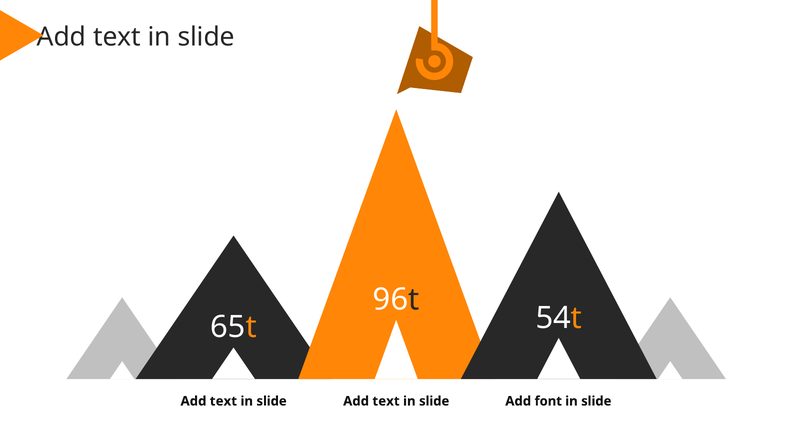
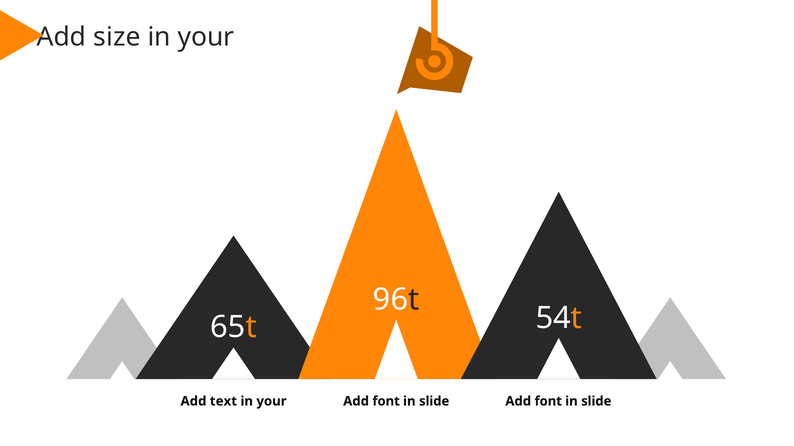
text: text -> size (117, 37)
slide: slide -> your (206, 37)
slide: slide -> your (272, 402)
text: text -> font (386, 402)
